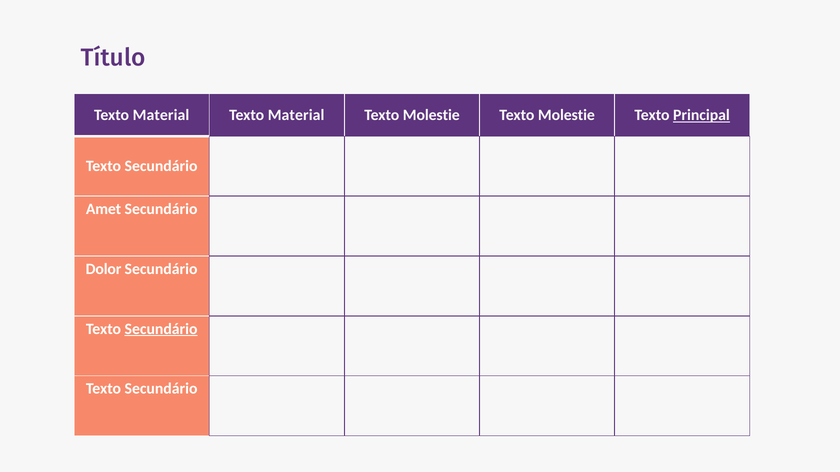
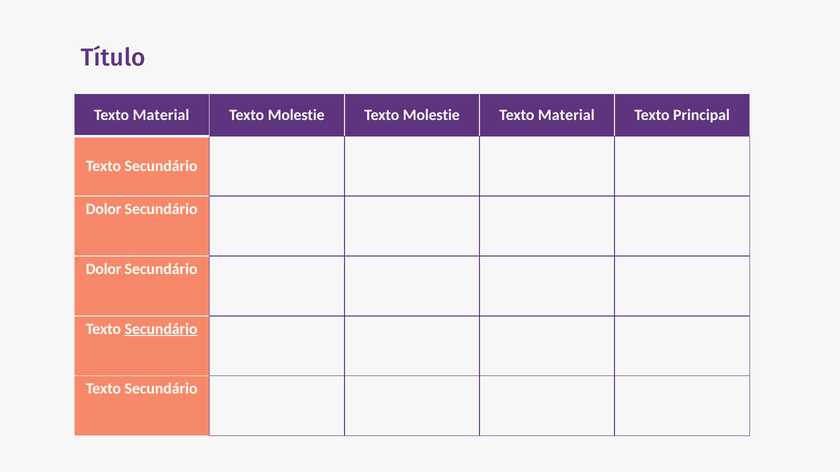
Material: Material -> Molestie (296, 115)
Molestie: Molestie -> Material (566, 115)
Principal underline: present -> none (701, 115)
Amet: Amet -> Dolor (104, 209)
